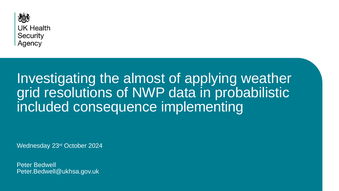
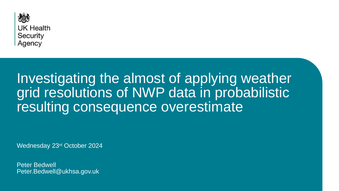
included: included -> resulting (43, 107)
implementing: implementing -> overestimate (202, 107)
